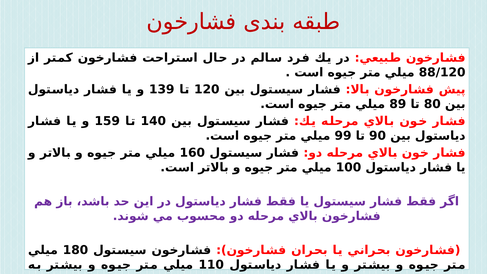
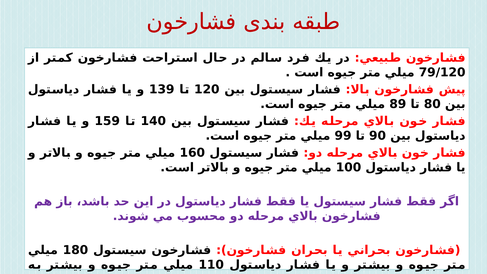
88/120: 88/120 -> 79/120 (442, 72)
